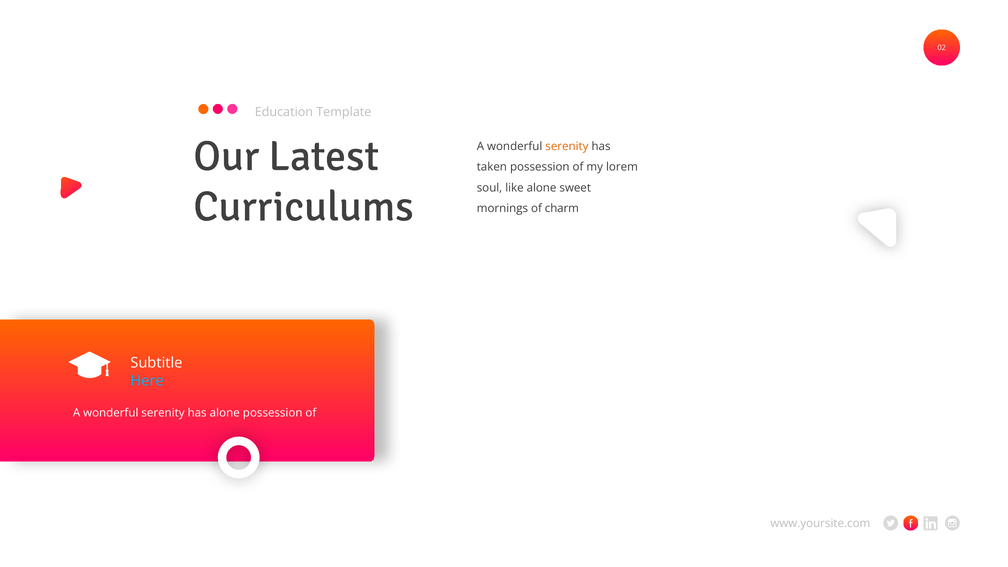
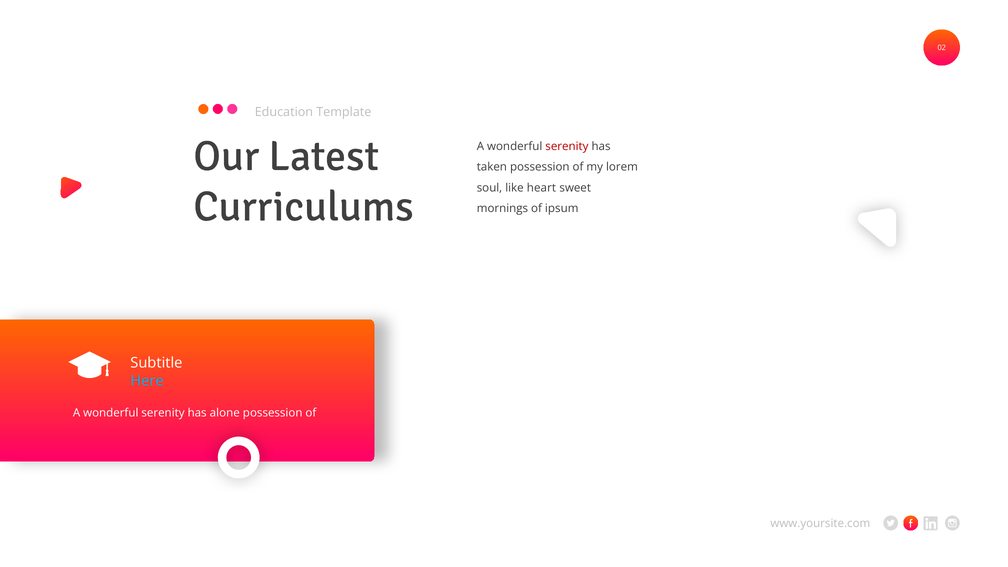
serenity colour: orange -> red (567, 146)
like alone: alone -> heart (541, 188)
charm: charm -> ipsum (562, 209)
